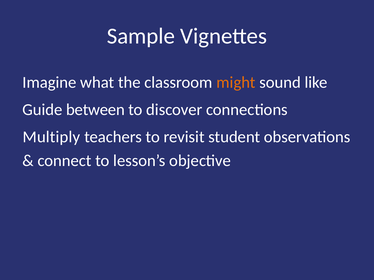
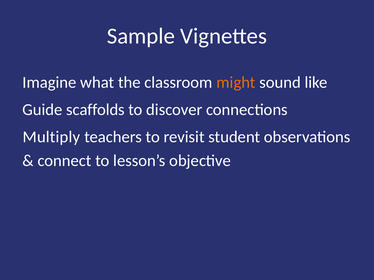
between: between -> scaffolds (95, 110)
